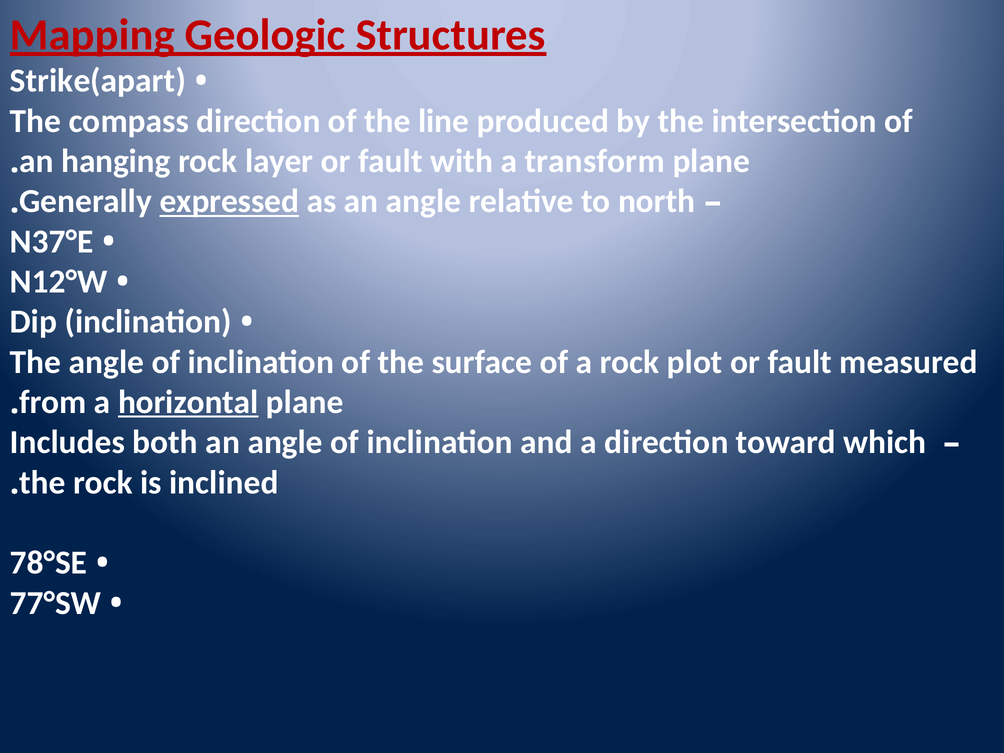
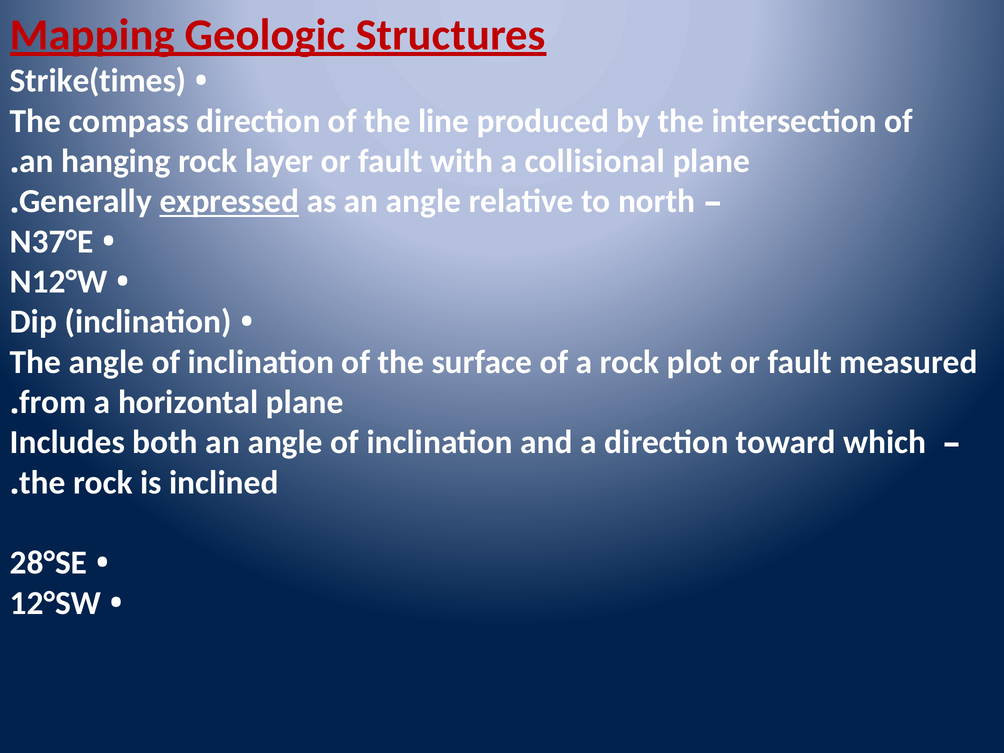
Strike(apart: Strike(apart -> Strike(times (98, 81)
transform: transform -> collisional (595, 161)
horizontal underline: present -> none (188, 402)
78°SE: 78°SE -> 28°SE (49, 563)
77°SW: 77°SW -> 12°SW (55, 603)
